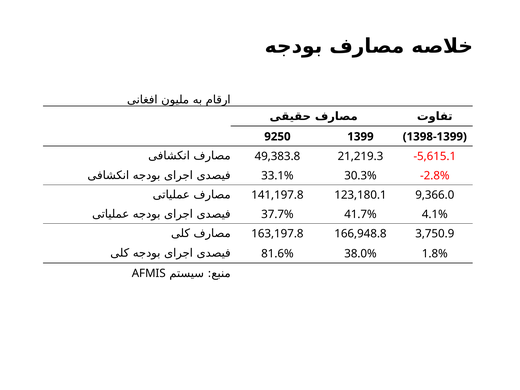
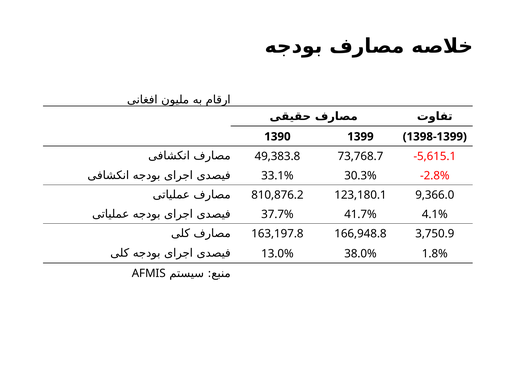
9250: 9250 -> 1390 (277, 137)
21,219.3: 21,219.3 -> 73,768.7 (360, 156)
141,197.8: 141,197.8 -> 810,876.2 (277, 195)
81.6%: 81.6% -> 13.0% (277, 254)
